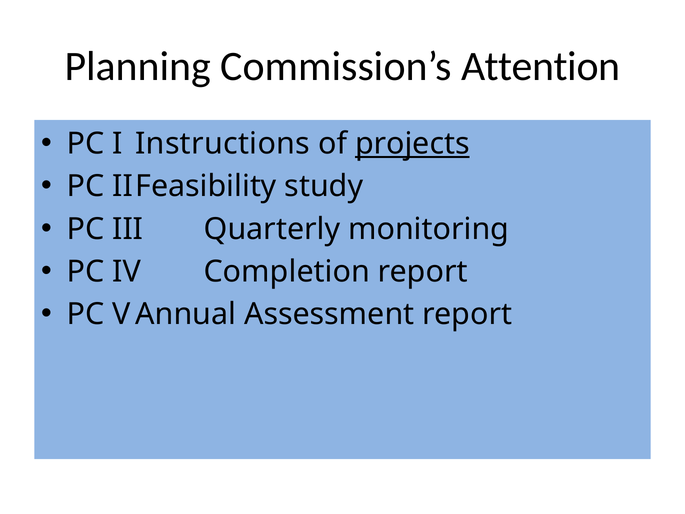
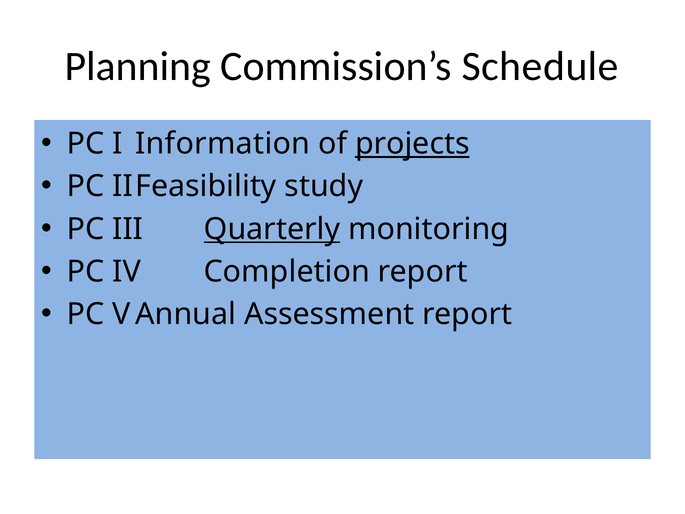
Attention: Attention -> Schedule (540, 66)
Instructions: Instructions -> Information (223, 144)
Quarterly underline: none -> present (272, 229)
